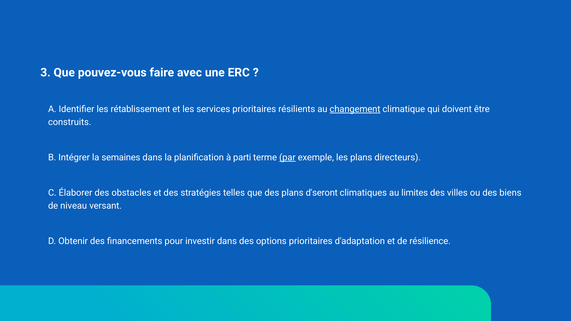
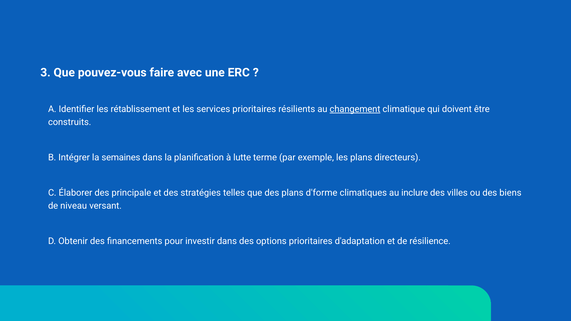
parti: parti -> lutte (242, 158)
par underline: present -> none (287, 158)
obstacles: obstacles -> principale (131, 193)
d'seront: d'seront -> d'forme (322, 193)
limites: limites -> inclure (415, 193)
